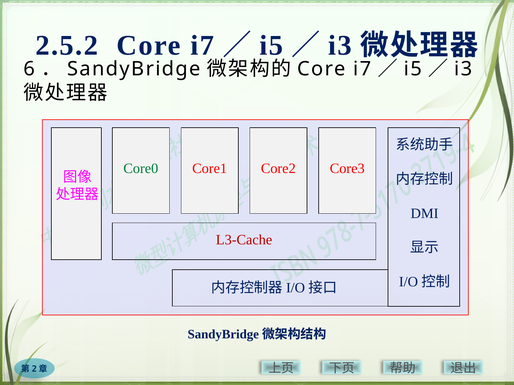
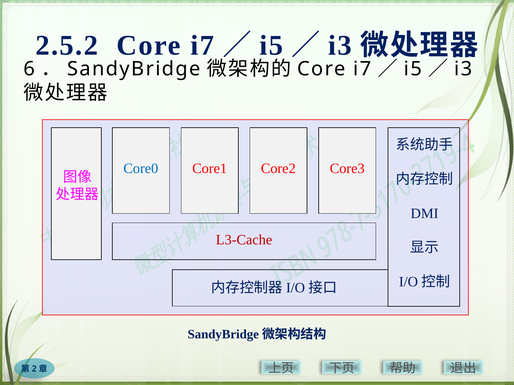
Core0 colour: green -> blue (141, 169)
